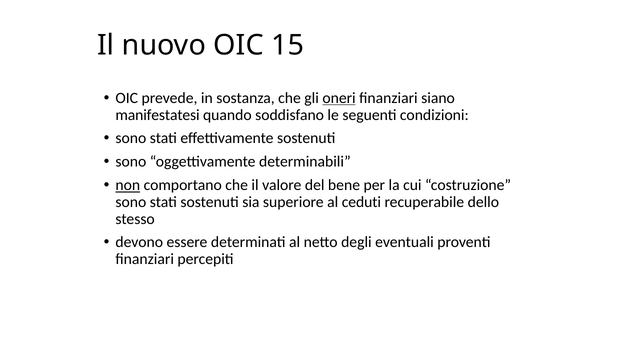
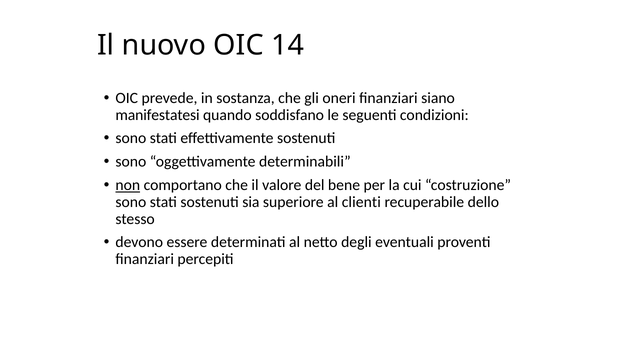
15: 15 -> 14 (288, 45)
oneri underline: present -> none (339, 98)
ceduti: ceduti -> clienti (361, 202)
